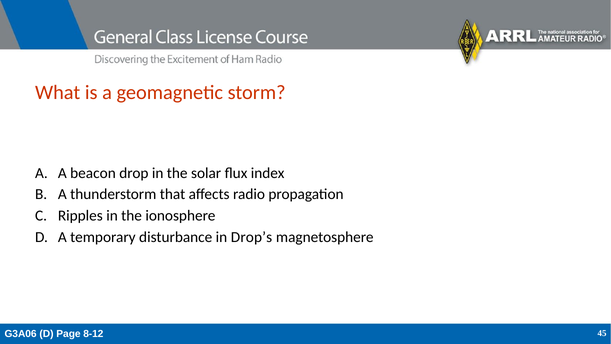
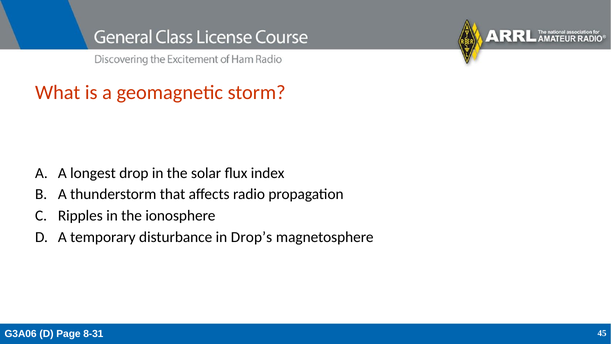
beacon: beacon -> longest (93, 173)
8-12: 8-12 -> 8-31 (93, 334)
